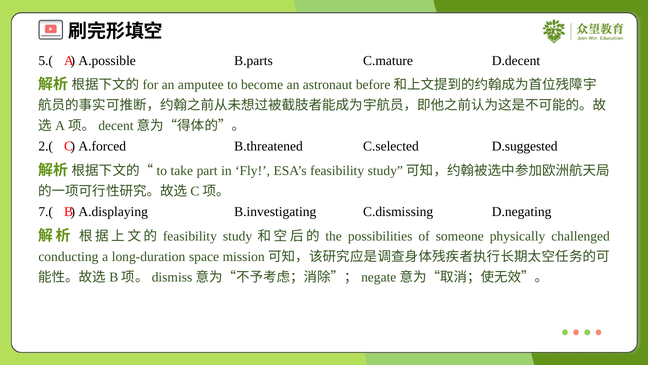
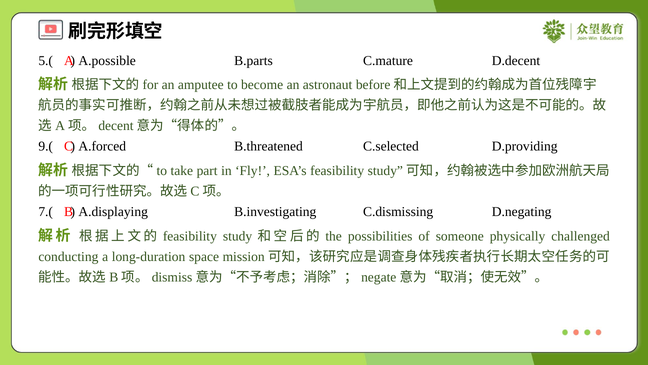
2.(: 2.( -> 9.( (46, 146)
D.suggested: D.suggested -> D.providing (525, 146)
